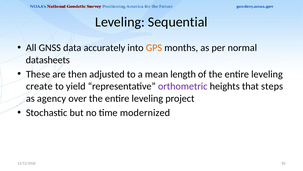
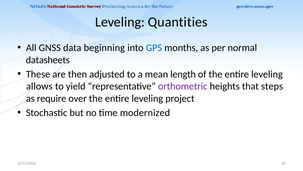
Sequential: Sequential -> Quantities (178, 22)
accurately: accurately -> beginning (104, 48)
GPS colour: orange -> blue (154, 48)
create: create -> allows (39, 86)
agency: agency -> require (52, 98)
